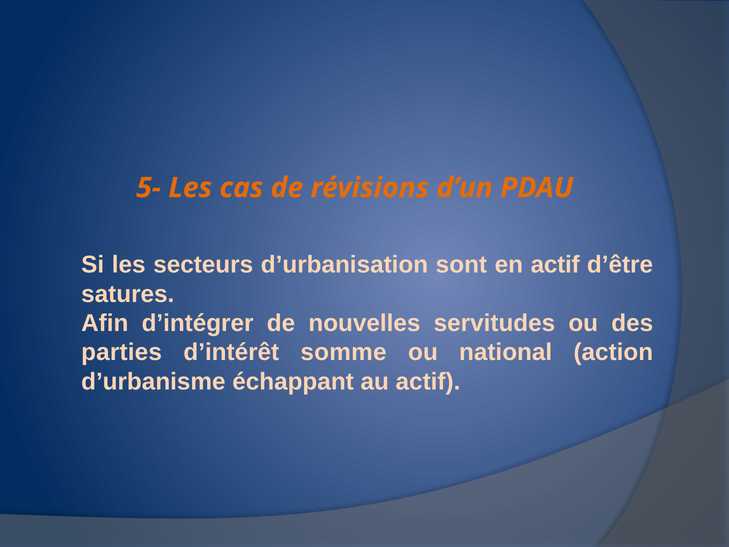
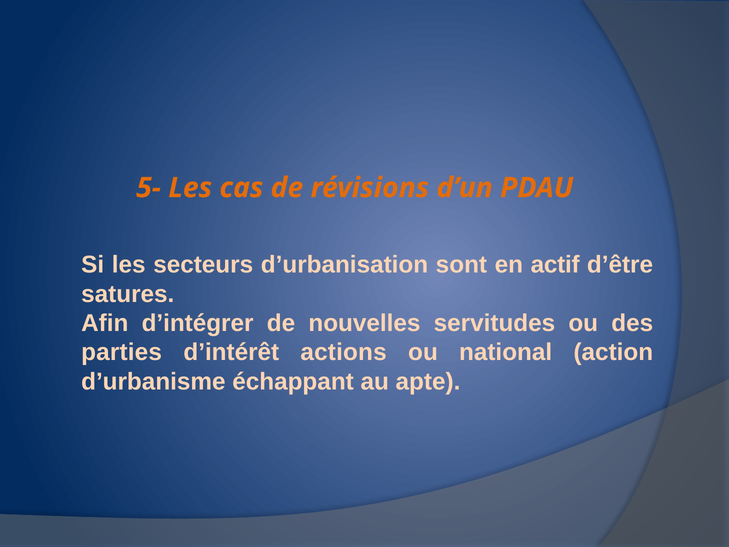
somme: somme -> actions (344, 352)
au actif: actif -> apte (428, 381)
